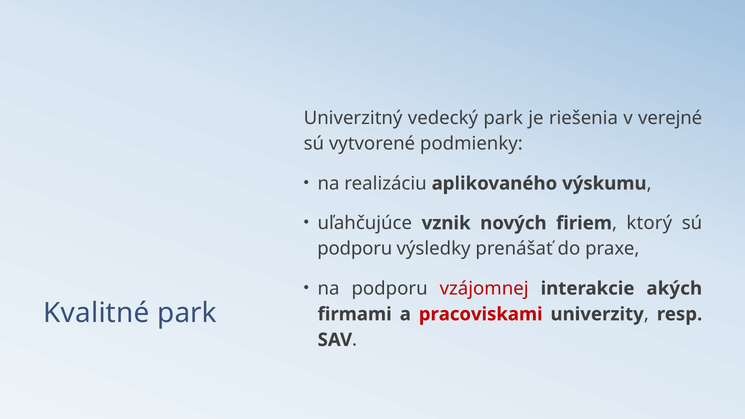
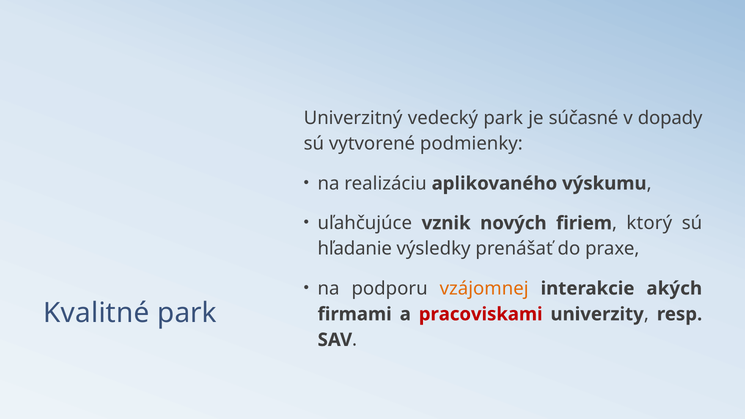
riešenia: riešenia -> súčasné (584, 118)
verejné: verejné -> dopady (670, 118)
podporu: podporu -> hľadanie (355, 249)
vzájomnej colour: red -> orange (484, 289)
